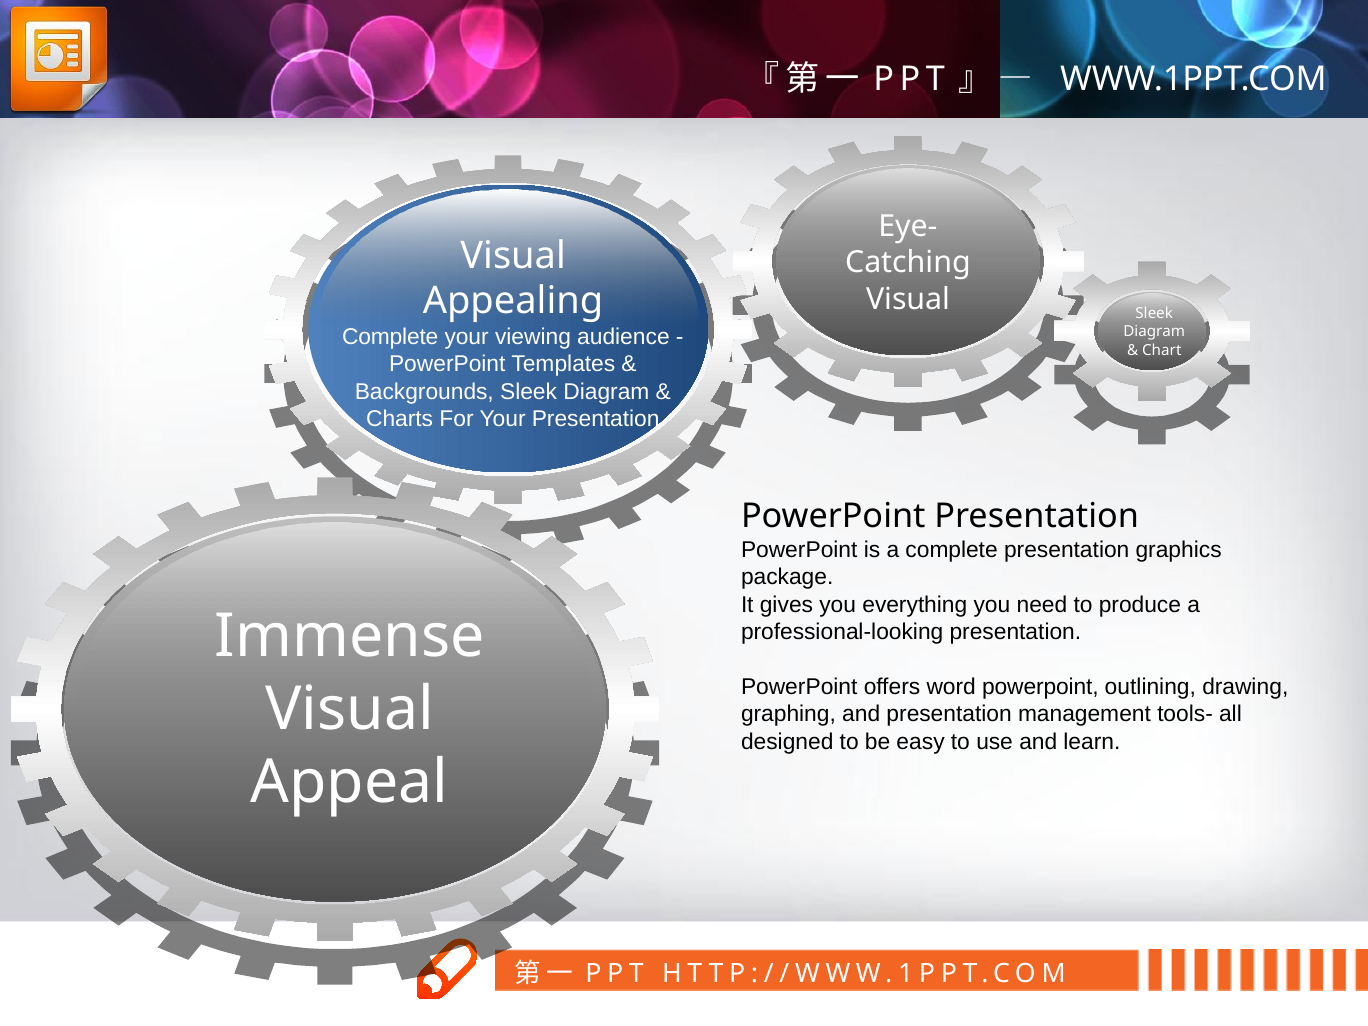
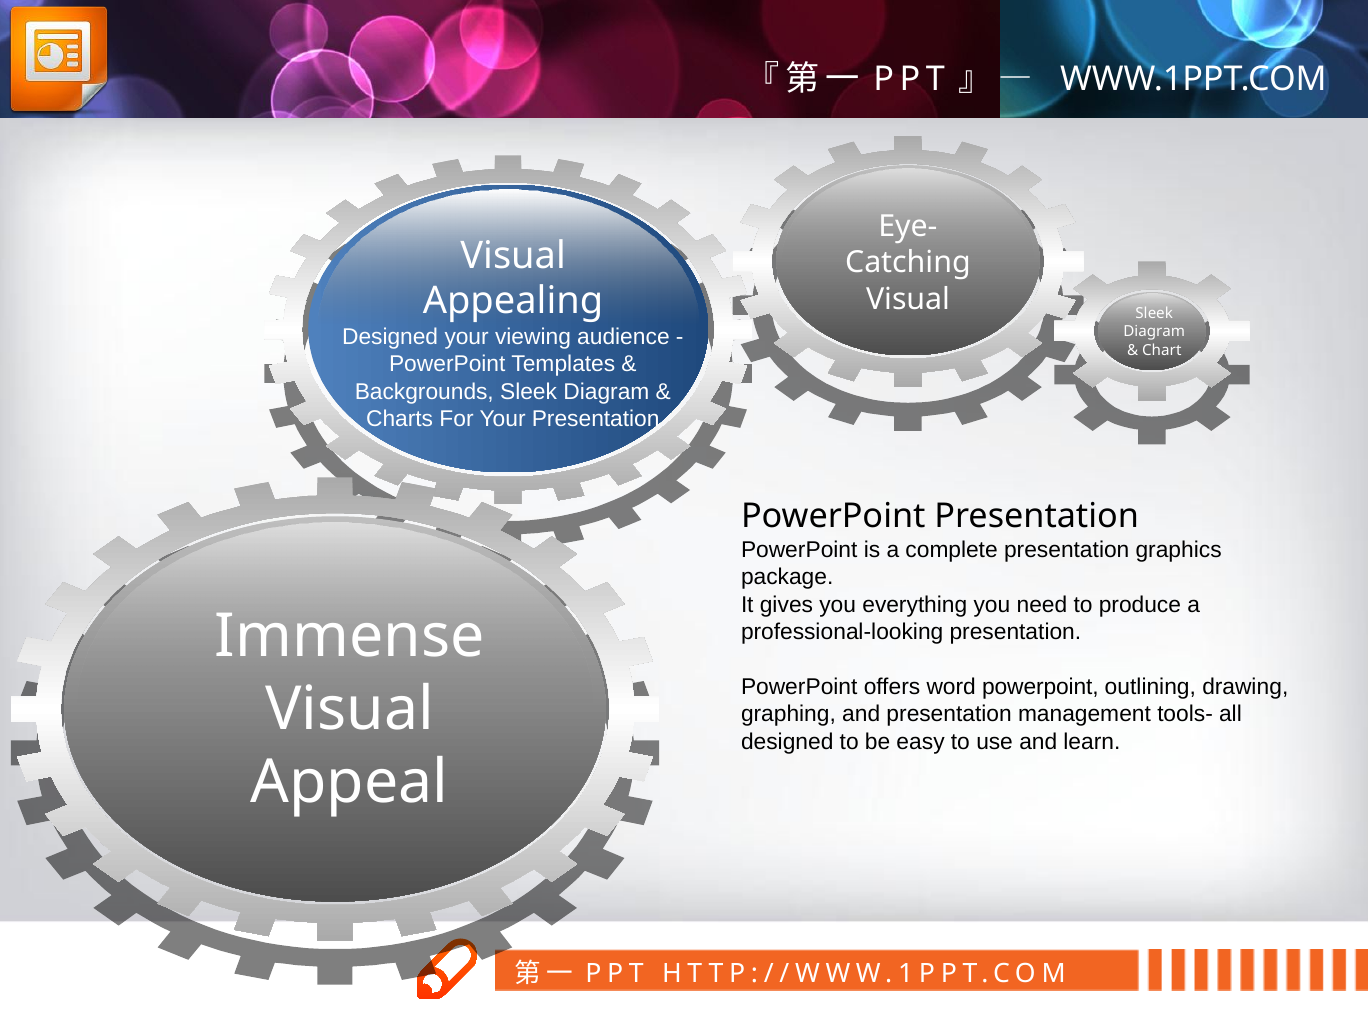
Complete: Complete -> Designed (390, 337)
